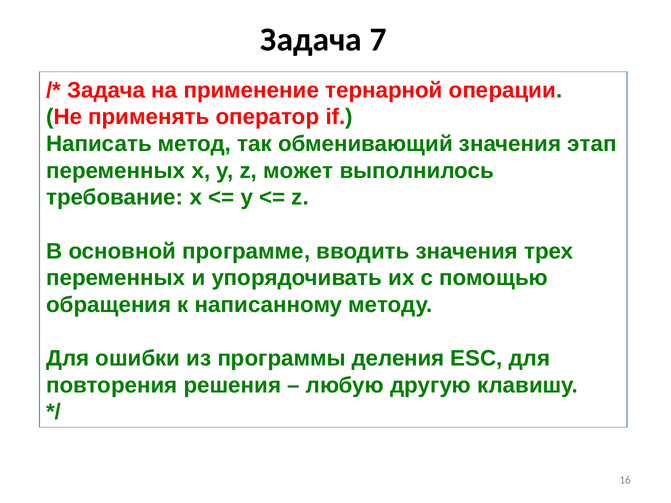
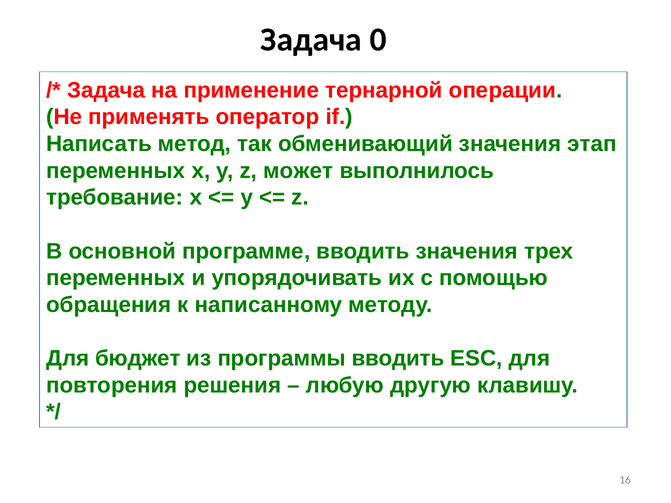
7: 7 -> 0 (378, 40)
ошибки: ошибки -> бюджет (138, 359)
программы деления: деления -> вводить (398, 359)
